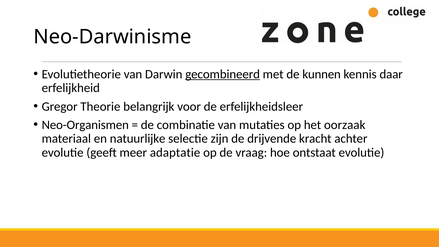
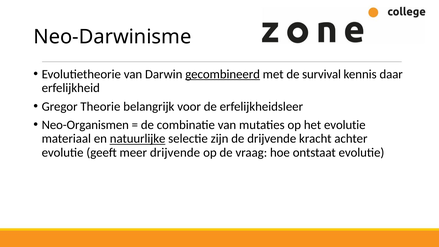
kunnen: kunnen -> survival (322, 74)
het oorzaak: oorzaak -> evolutie (345, 125)
natuurlijke underline: none -> present (138, 139)
meer adaptatie: adaptatie -> drijvende (175, 153)
